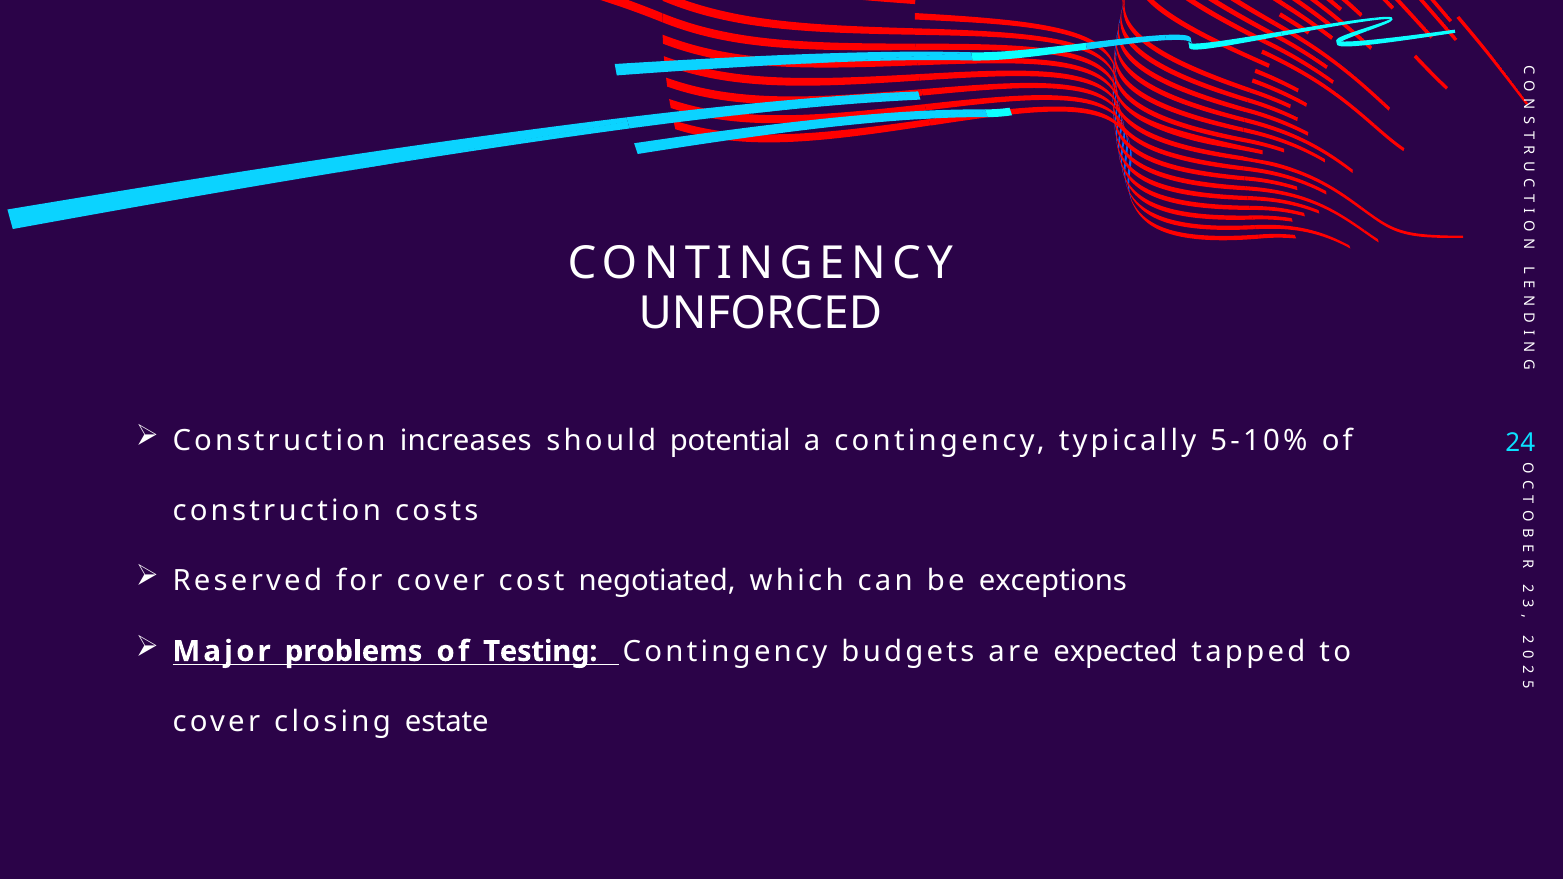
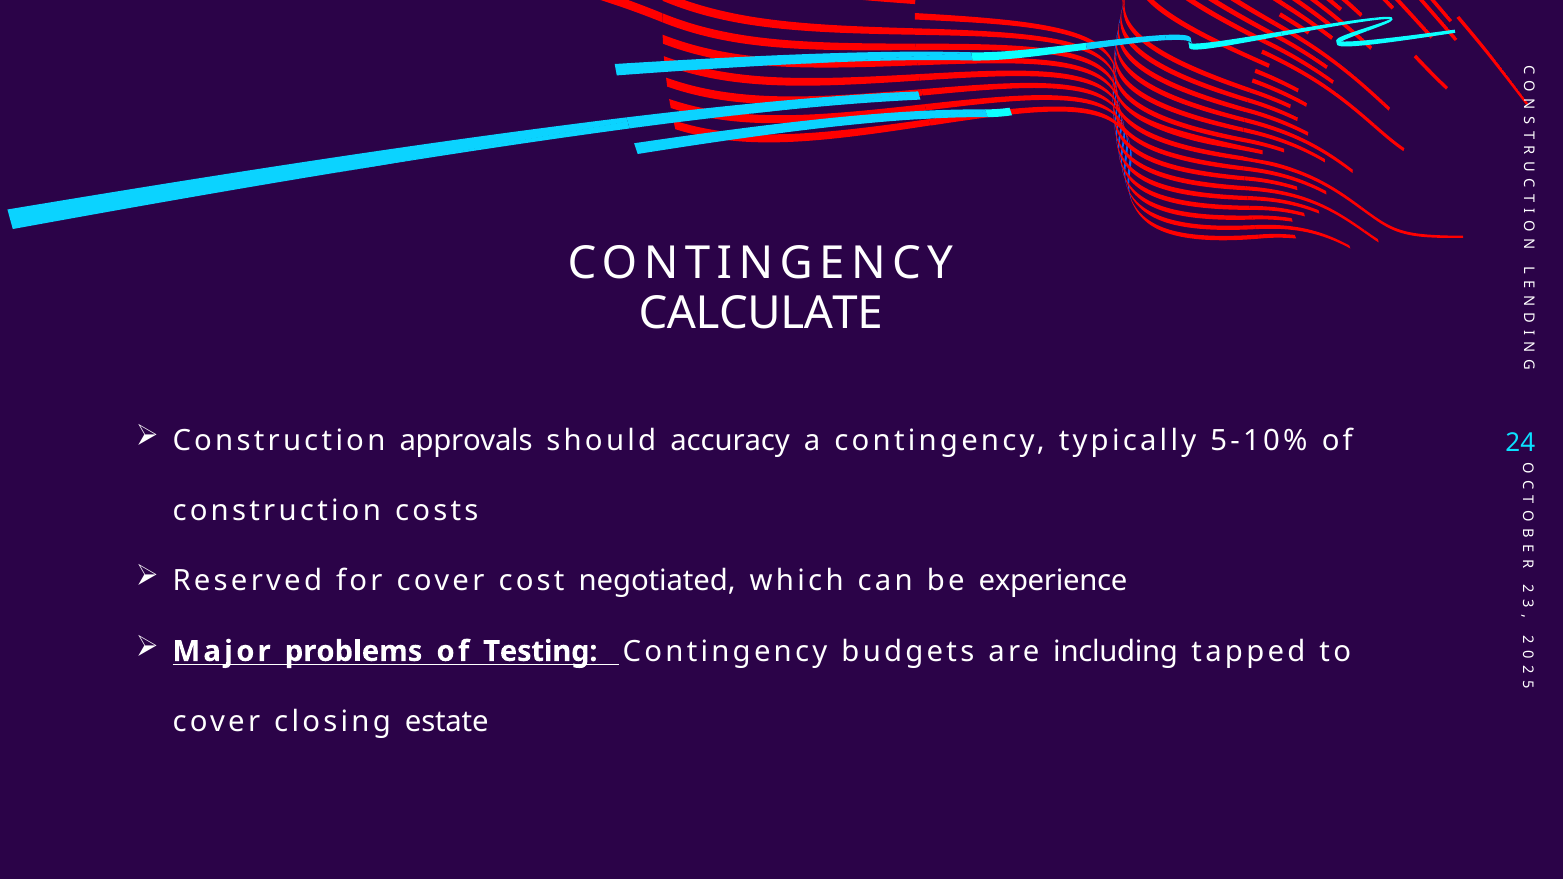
UNFORCED: UNFORCED -> CALCULATE (761, 313)
increases: increases -> approvals (466, 440)
potential: potential -> accuracy (730, 440)
exceptions: exceptions -> experience (1053, 581)
expected: expected -> including (1116, 651)
